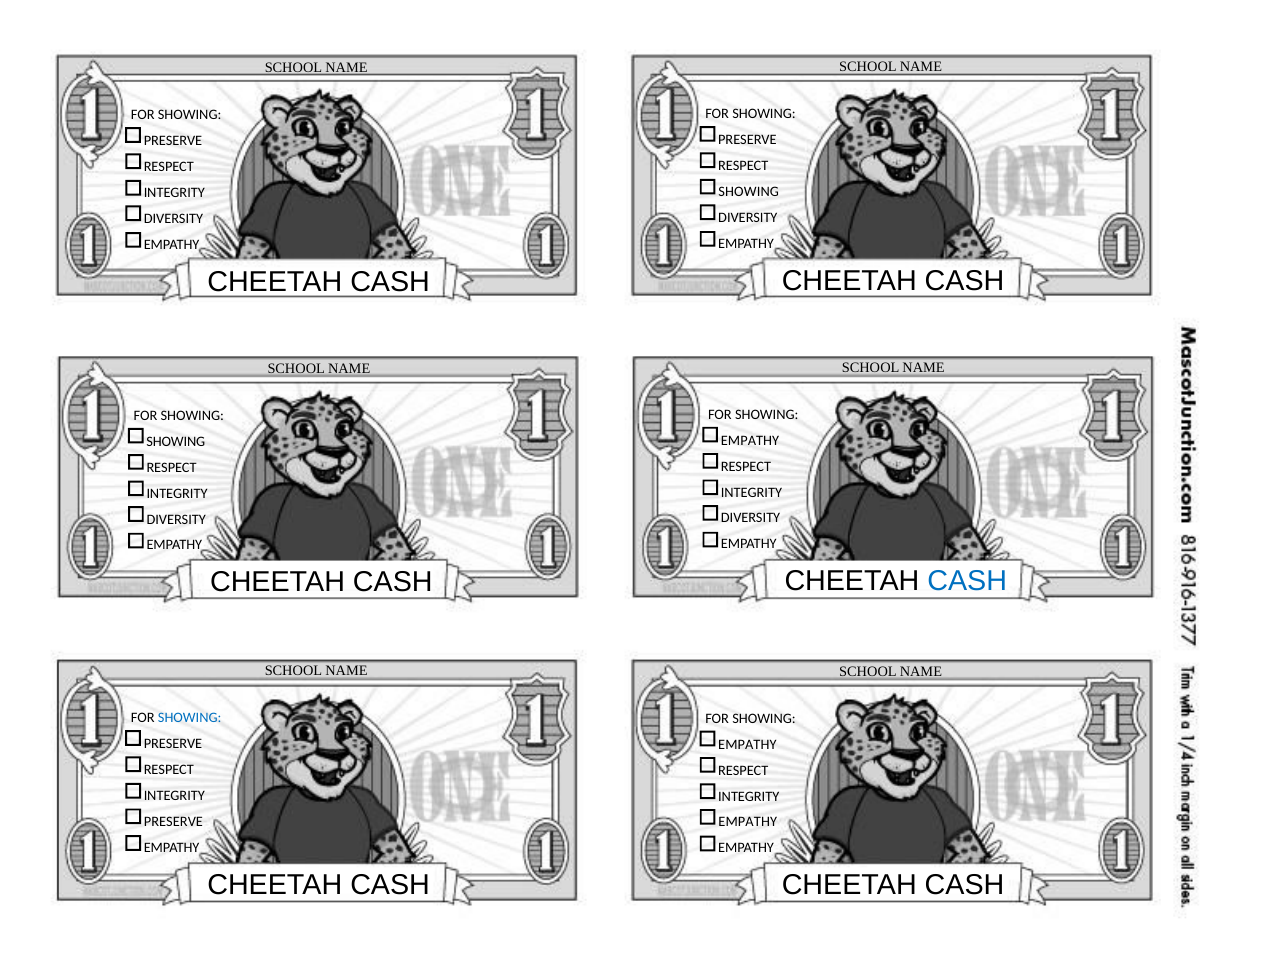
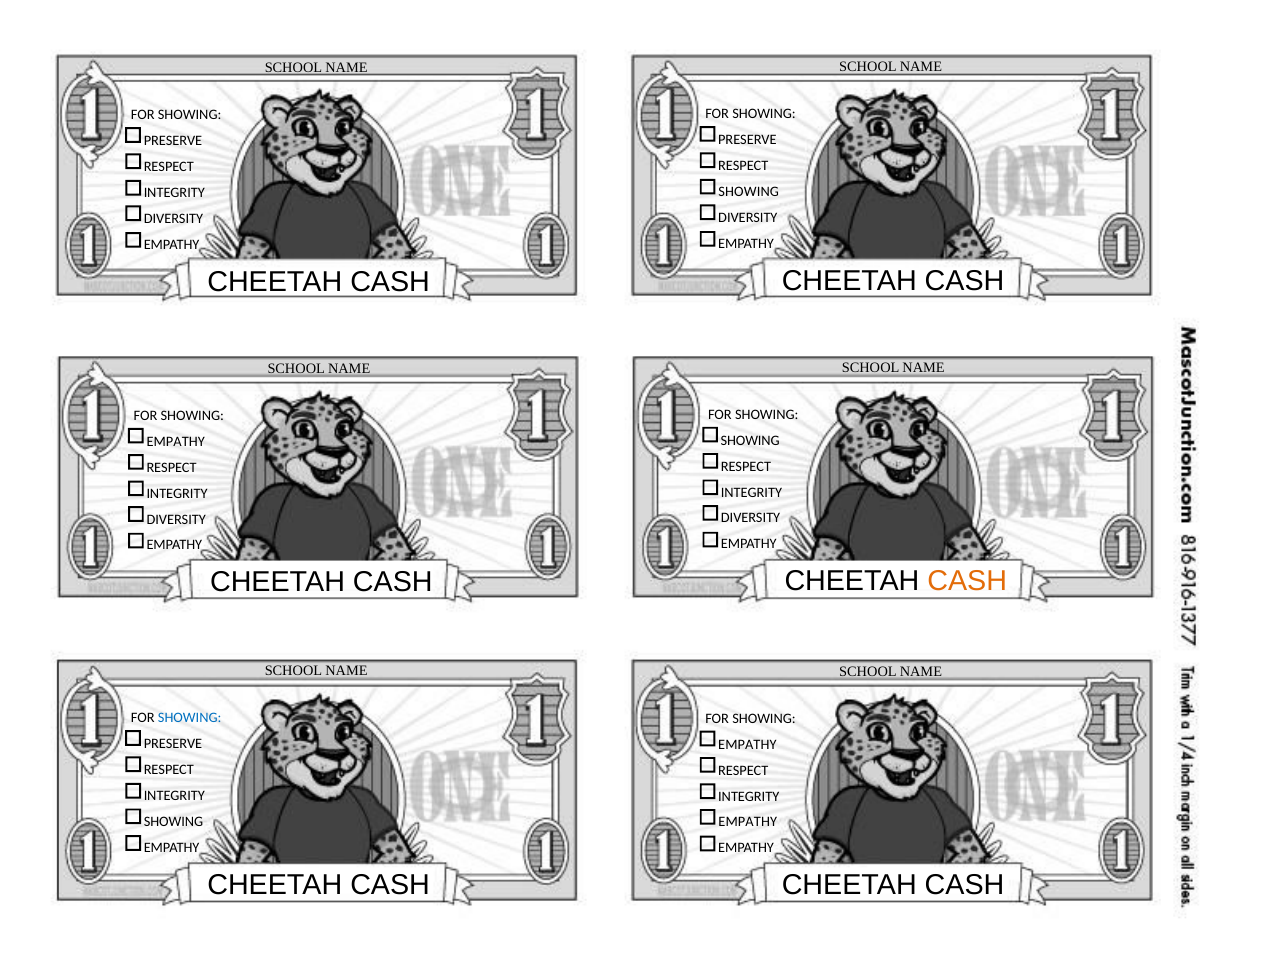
EMPATHY: EMPATHY -> SHOWING (750, 441)
SHOWING: SHOWING -> EMPATHY (176, 442)
CASH colour: blue -> orange (967, 581)
PRESERVE: PRESERVE -> SHOWING (173, 822)
